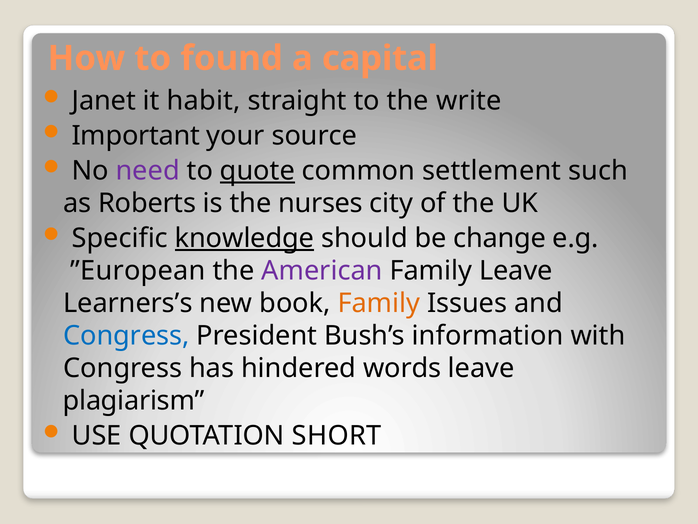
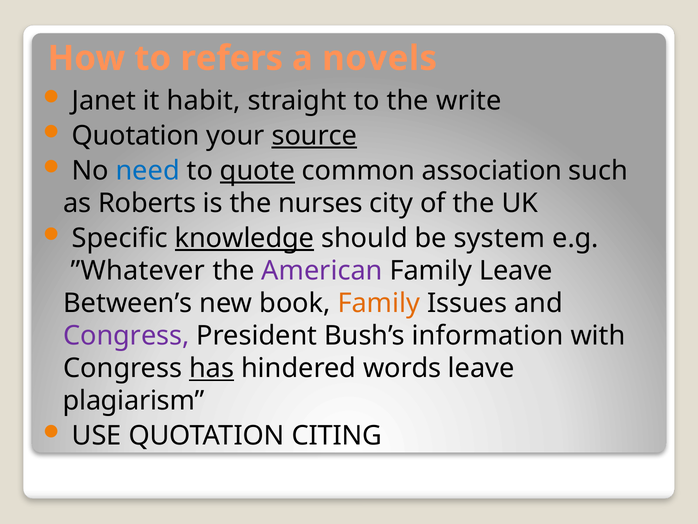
found: found -> refers (232, 58)
capital: capital -> novels (380, 58)
Important: Important -> Quotation (136, 136)
source underline: none -> present (314, 136)
need colour: purple -> blue (148, 171)
settlement: settlement -> association (492, 171)
change: change -> system (499, 238)
”European: ”European -> ”Whatever (138, 271)
Learners’s: Learners’s -> Between’s (128, 303)
Congress colour: blue -> purple (126, 336)
has underline: none -> present (212, 368)
SHORT: SHORT -> CITING (337, 436)
